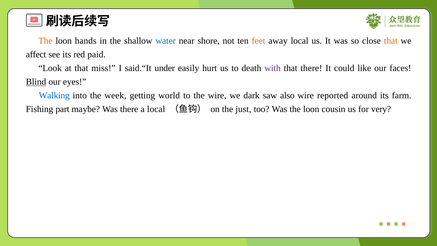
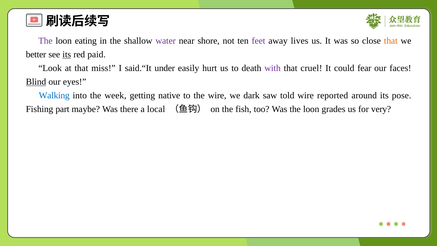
The colour: orange -> purple (45, 41)
hands: hands -> eating (86, 41)
water colour: blue -> purple (166, 41)
feet colour: orange -> purple (259, 41)
away local: local -> lives (300, 41)
affect: affect -> better (36, 55)
its underline: none -> present (67, 55)
that there: there -> cruel (311, 68)
like: like -> fear (364, 68)
world: world -> native (169, 96)
also: also -> told (287, 96)
farm: farm -> pose (402, 96)
just: just -> fish (243, 109)
cousin: cousin -> grades (334, 109)
